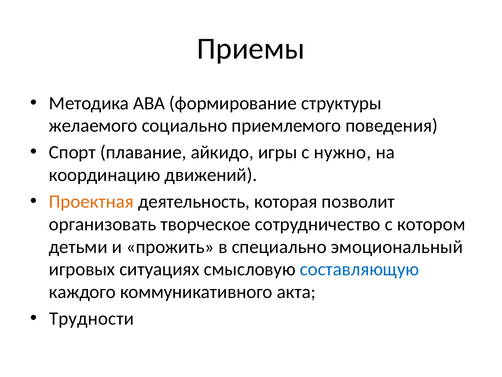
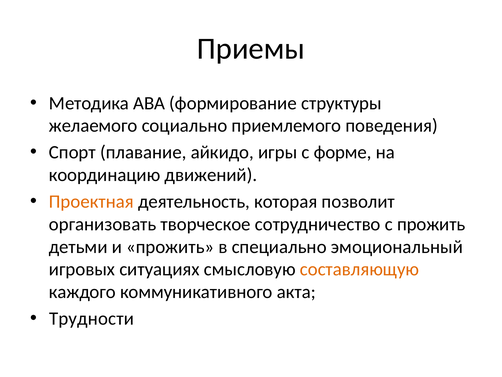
нужно: нужно -> форме (343, 152)
с котором: котором -> прожить (431, 224)
составляющую colour: blue -> orange (360, 269)
